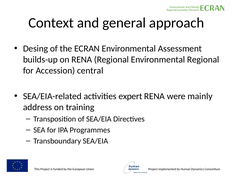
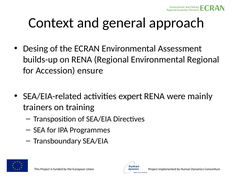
central: central -> ensure (90, 71)
address: address -> trainers (38, 107)
